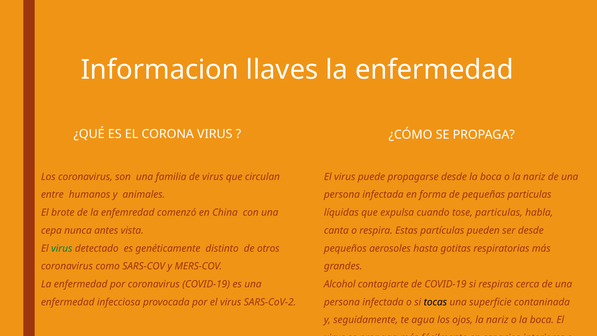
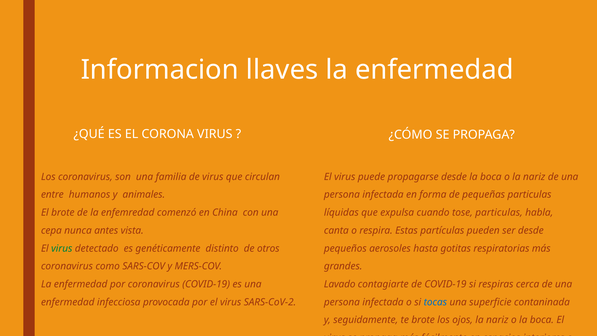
Alcohol: Alcohol -> Lavado (340, 284)
tocas colour: black -> blue (435, 302)
te agua: agua -> brote (423, 320)
